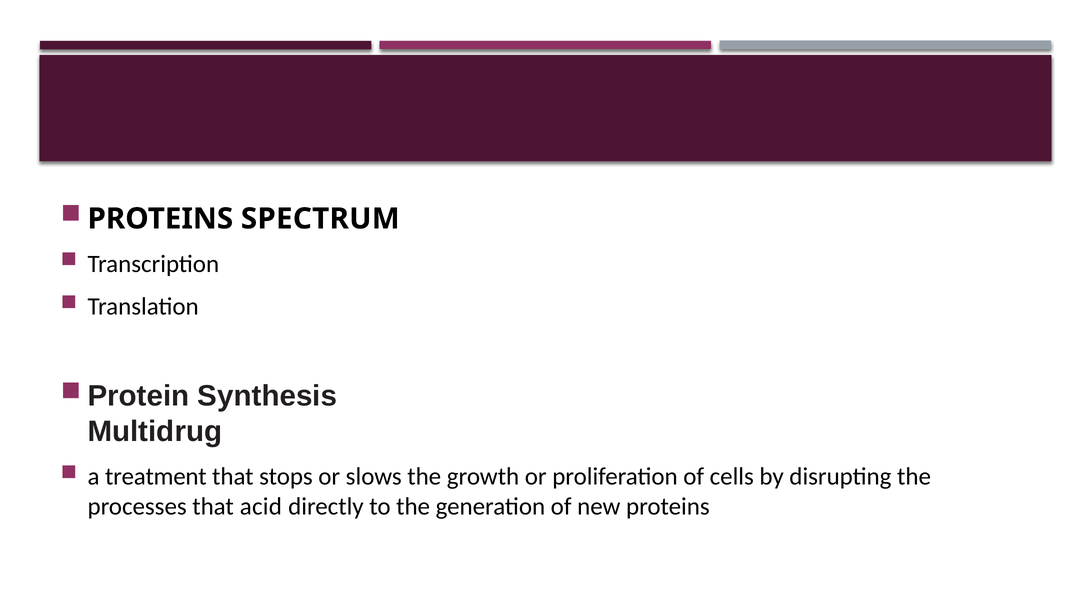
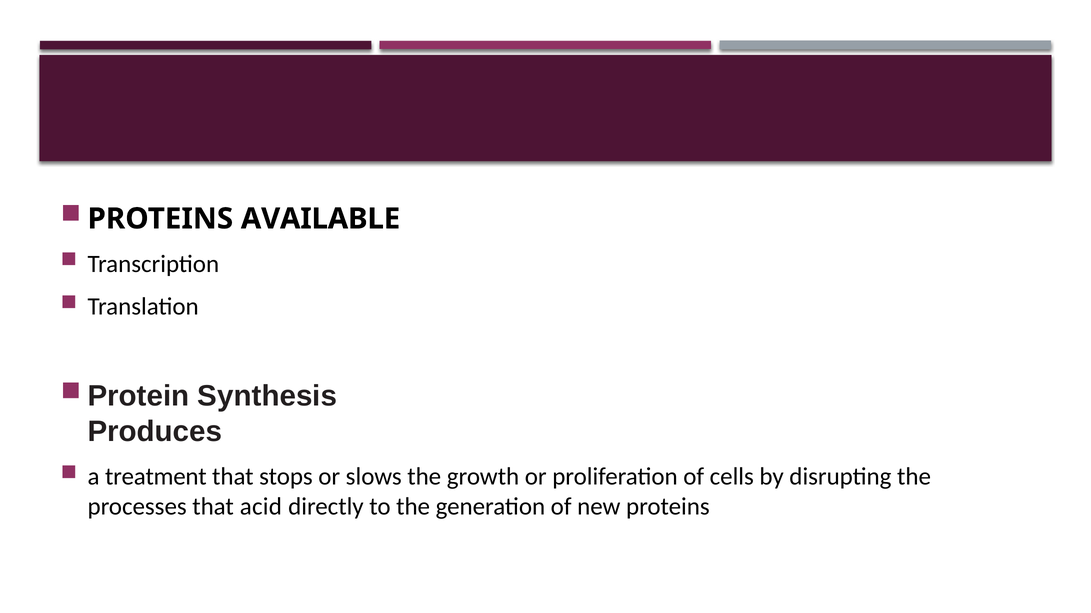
SPECTRUM: SPECTRUM -> AVAILABLE (321, 219)
Multidrug: Multidrug -> Produces (155, 432)
